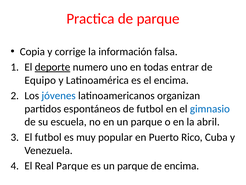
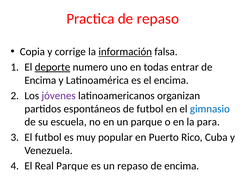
de parque: parque -> repaso (158, 19)
información underline: none -> present (125, 52)
Equipo: Equipo -> Encima (40, 80)
jóvenes colour: blue -> purple (59, 95)
abril: abril -> para (208, 122)
es un parque: parque -> repaso (133, 165)
